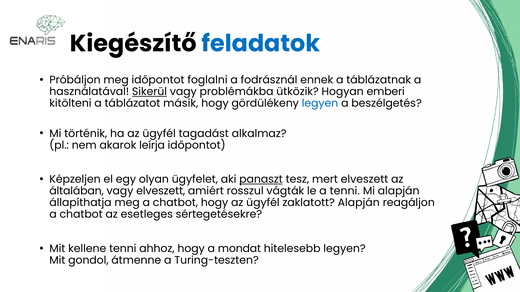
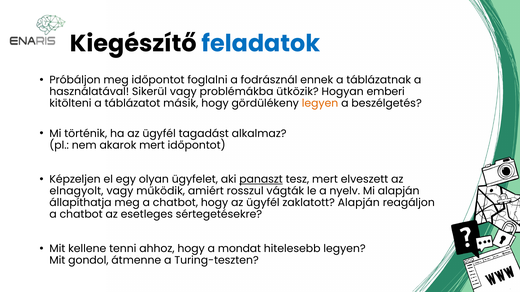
Sikerül underline: present -> none (149, 92)
legyen colour: blue -> orange (320, 104)
akarok leírja: leírja -> mert (152, 145)
általában: általában -> elnagyolt (76, 191)
vagy elveszett: elveszett -> működik (161, 191)
a tenni: tenni -> nyelv (345, 191)
